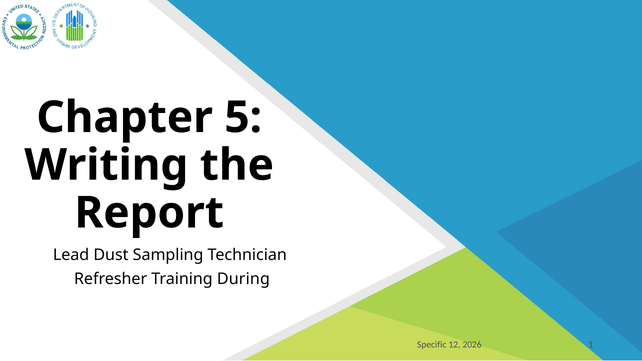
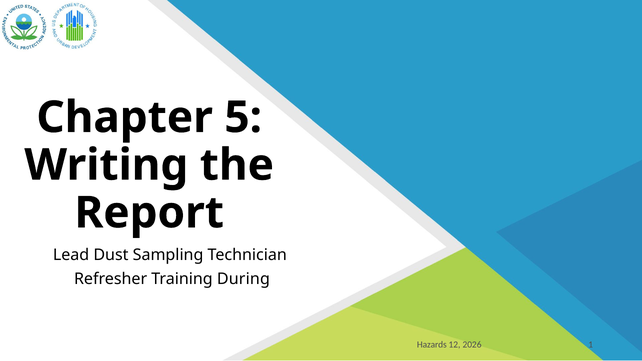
Specific: Specific -> Hazards (432, 345)
